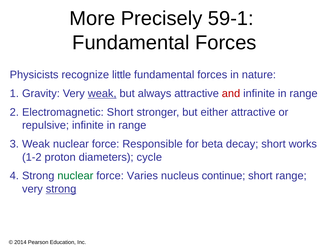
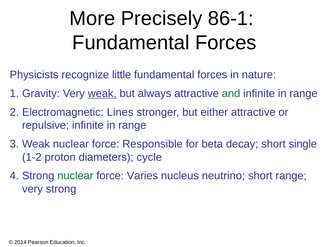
59-1: 59-1 -> 86-1 (231, 18)
and colour: red -> green (231, 93)
Electromagnetic Short: Short -> Lines (120, 112)
works: works -> single (303, 144)
continue: continue -> neutrino (223, 176)
strong underline: present -> none (61, 189)
